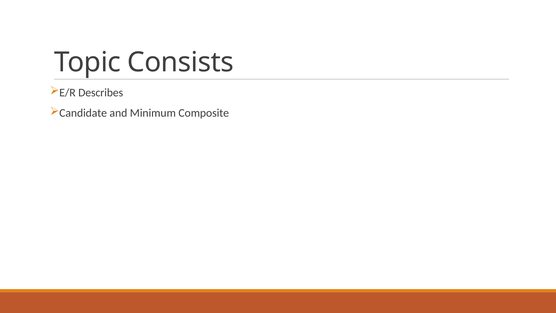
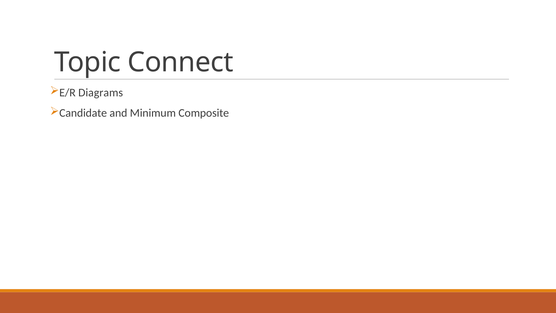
Consists: Consists -> Connect (180, 62)
Describes: Describes -> Diagrams (101, 92)
